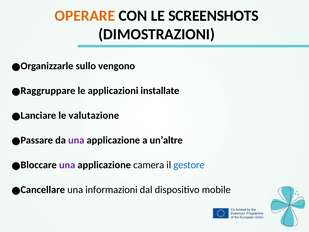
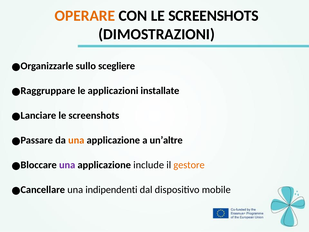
vengono: vengono -> scegliere (117, 66)
valutazione: valutazione -> screenshots (94, 115)
una colour: purple -> orange (76, 140)
camera: camera -> include (149, 165)
gestore colour: blue -> orange (189, 165)
informazioni: informazioni -> indipendenti (111, 189)
